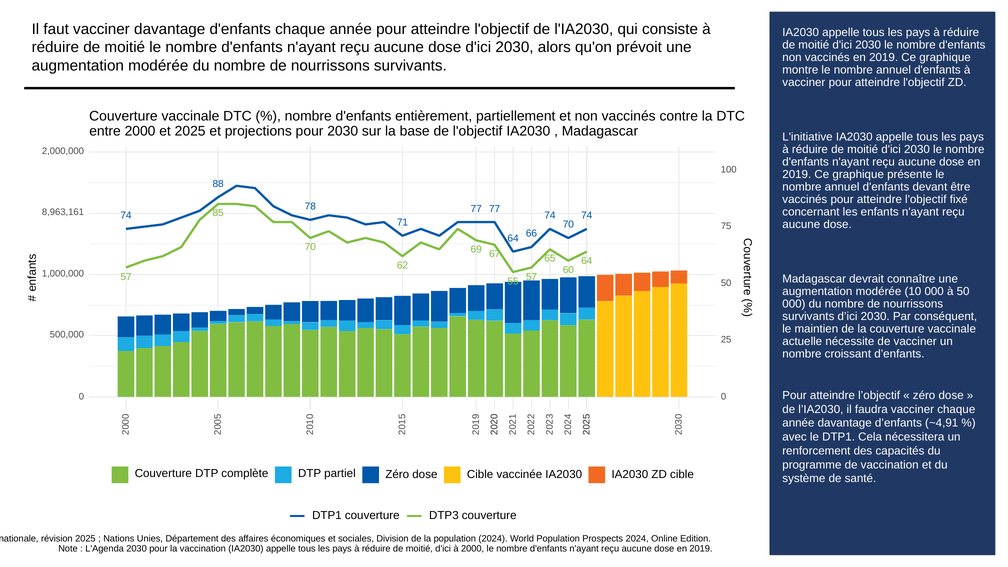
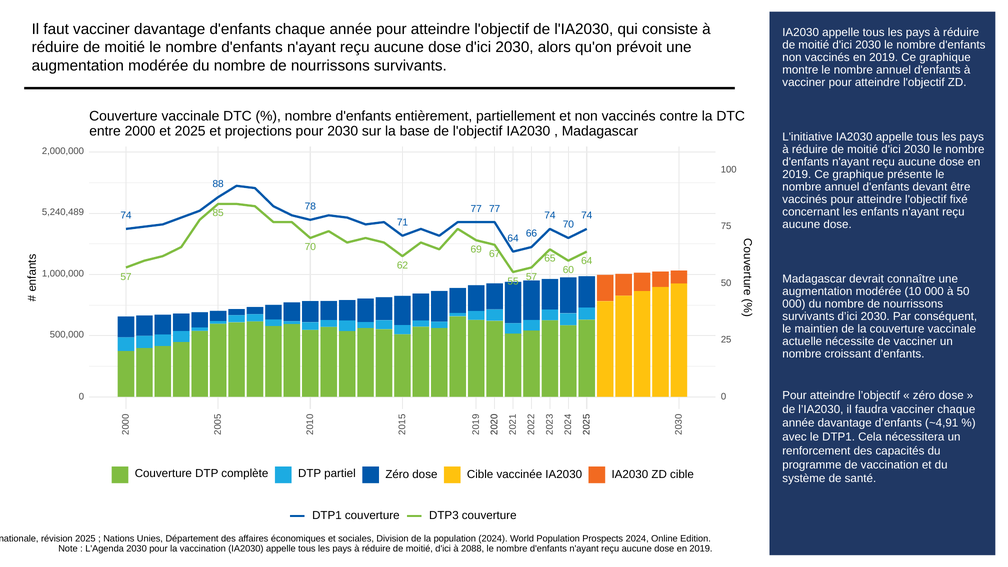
8,963,161: 8,963,161 -> 5,240,489 (63, 212)
à 2000: 2000 -> 2088 (473, 549)
